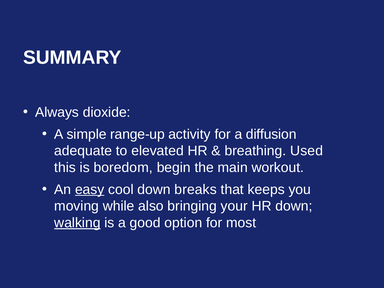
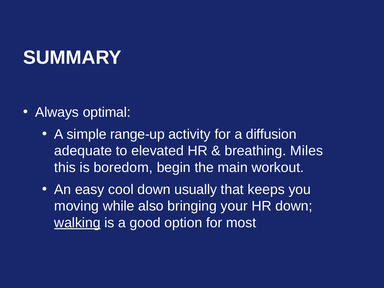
dioxide: dioxide -> optimal (107, 112)
Used: Used -> Miles (307, 151)
easy underline: present -> none (90, 189)
breaks: breaks -> usually (196, 189)
